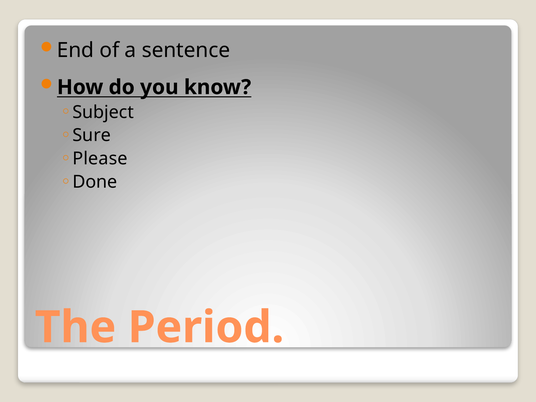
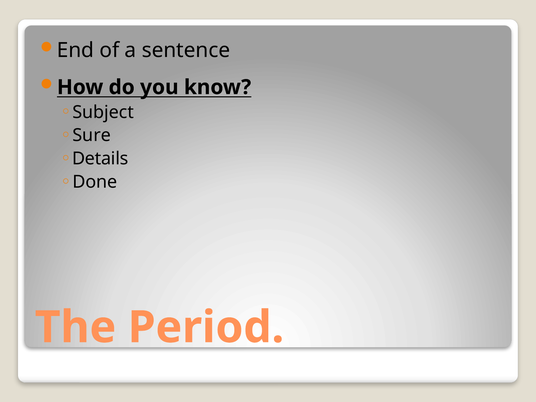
Please: Please -> Details (100, 159)
